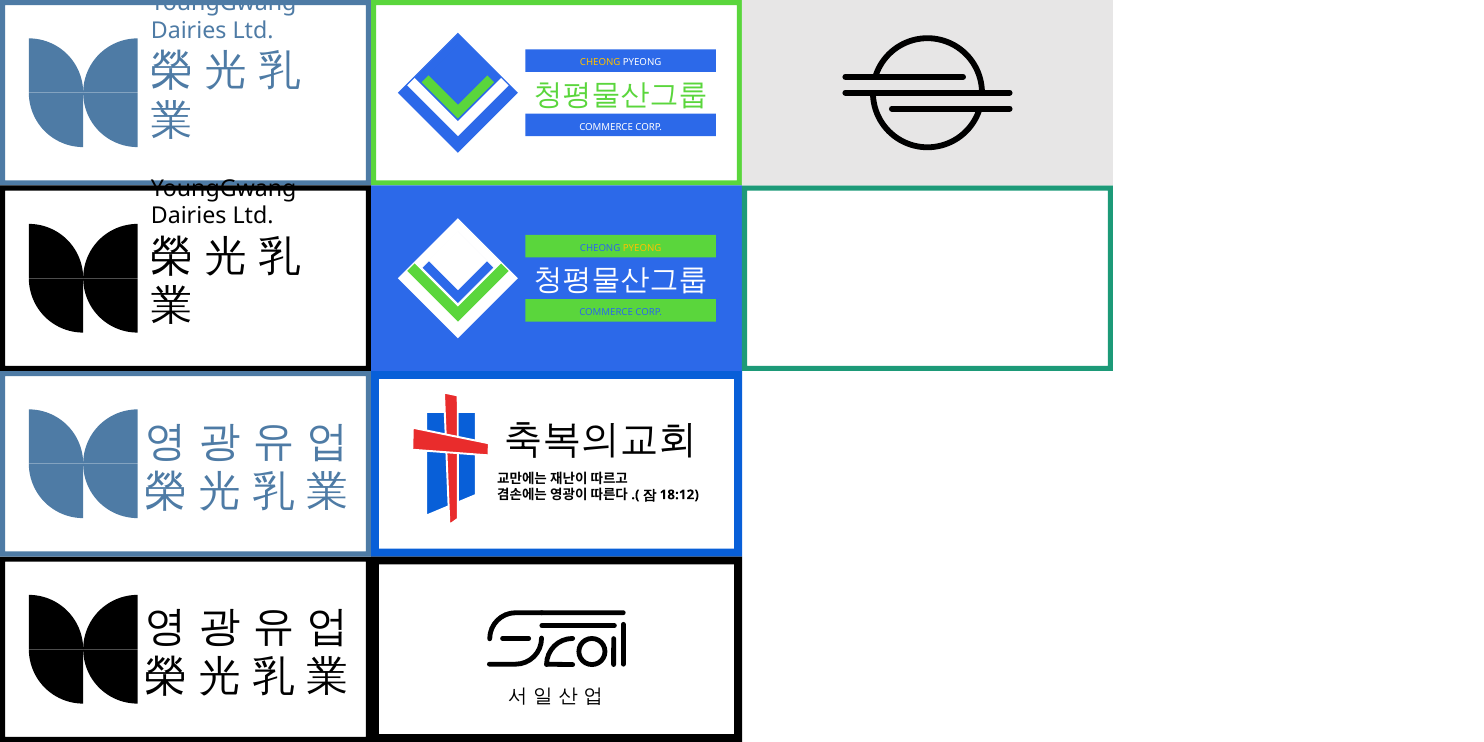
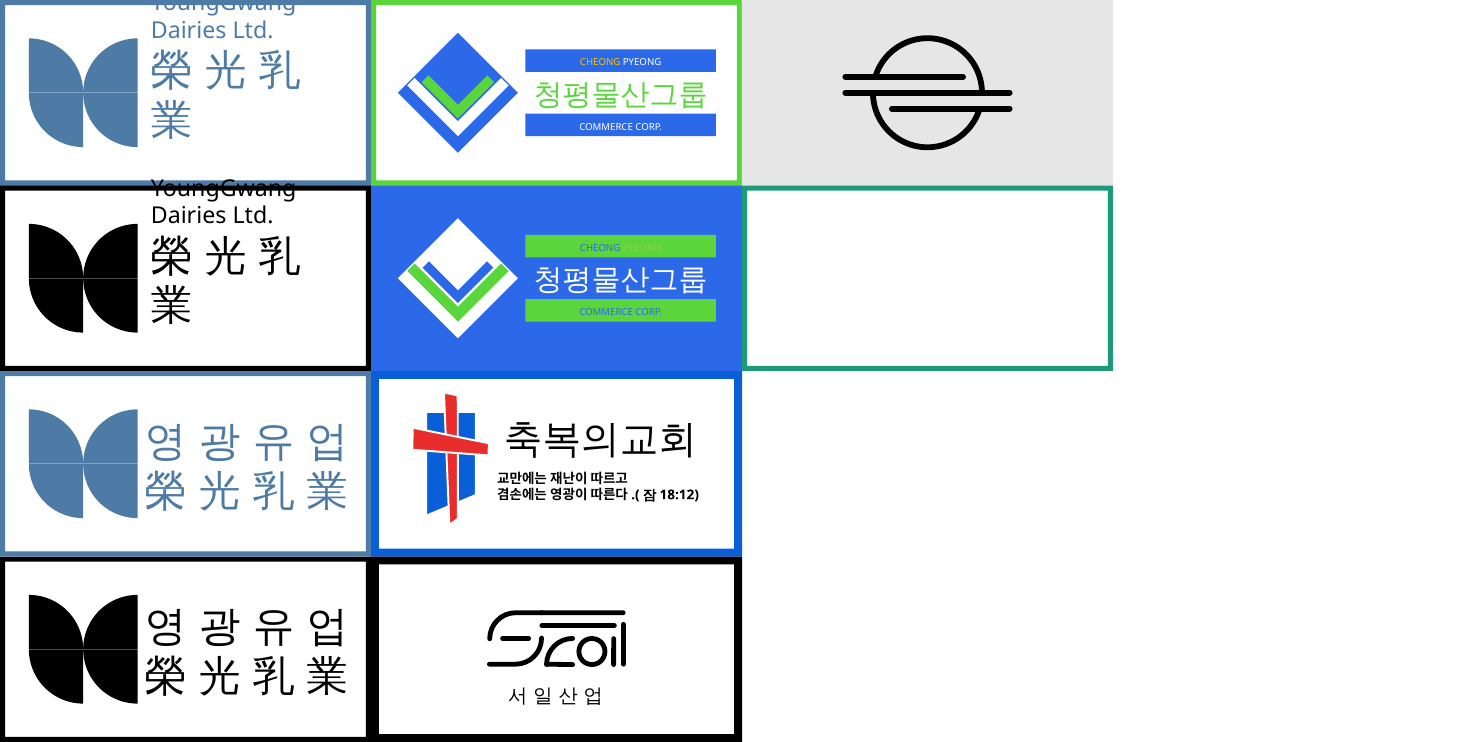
PYEONG colour: yellow -> light green (642, 248)
